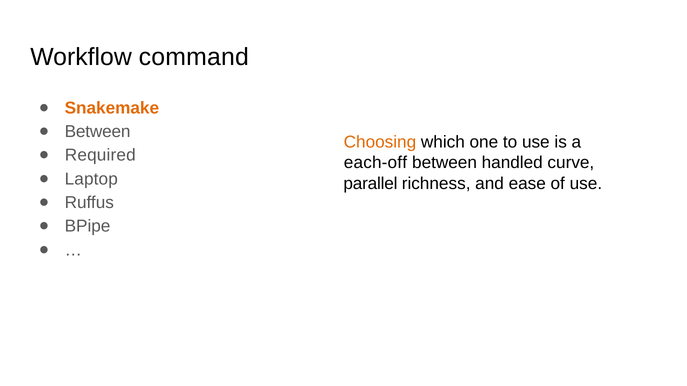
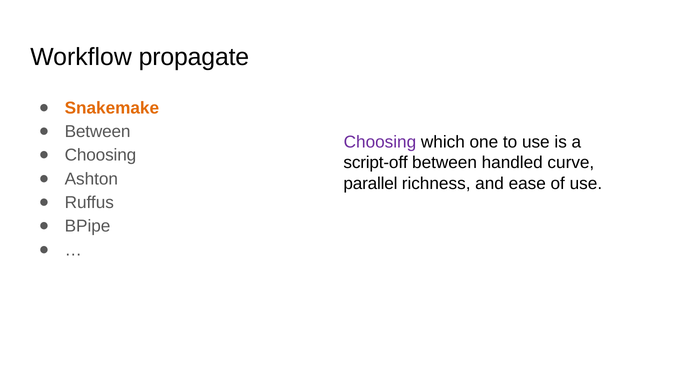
command: command -> propagate (194, 57)
Choosing colour: orange -> purple (380, 142)
Required: Required -> Choosing (100, 155)
each-off: each-off -> script-off (376, 163)
Laptop: Laptop -> Ashton (91, 179)
